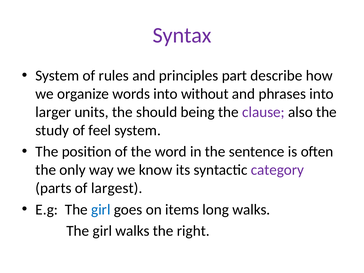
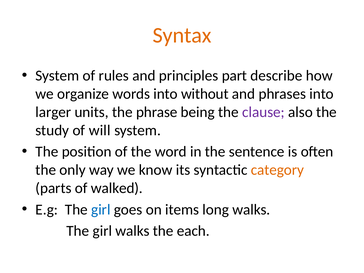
Syntax colour: purple -> orange (182, 35)
should: should -> phrase (157, 112)
feel: feel -> will (100, 130)
category colour: purple -> orange (277, 170)
largest: largest -> walked (117, 188)
right: right -> each (193, 231)
